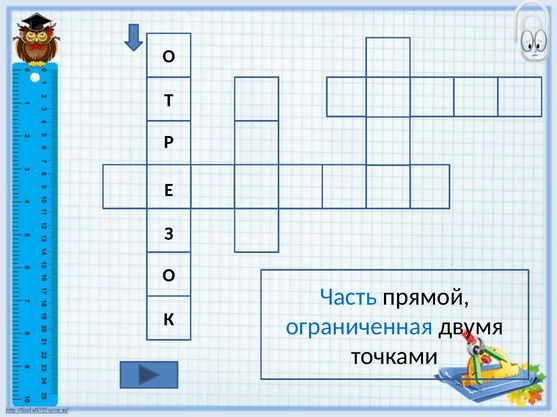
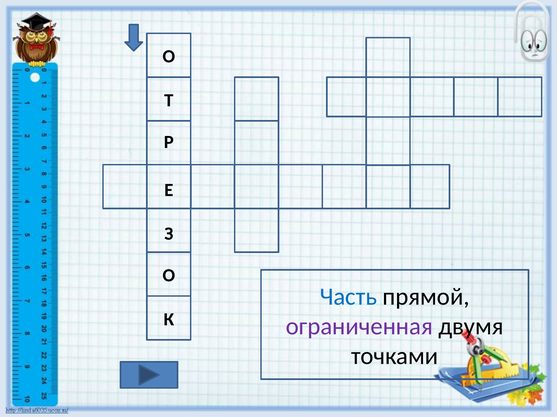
ограниченная colour: blue -> purple (359, 327)
